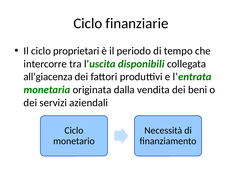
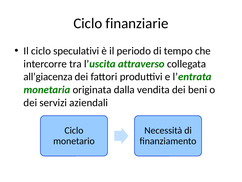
proprietari: proprietari -> speculativi (76, 51)
disponibili: disponibili -> attraverso (141, 64)
